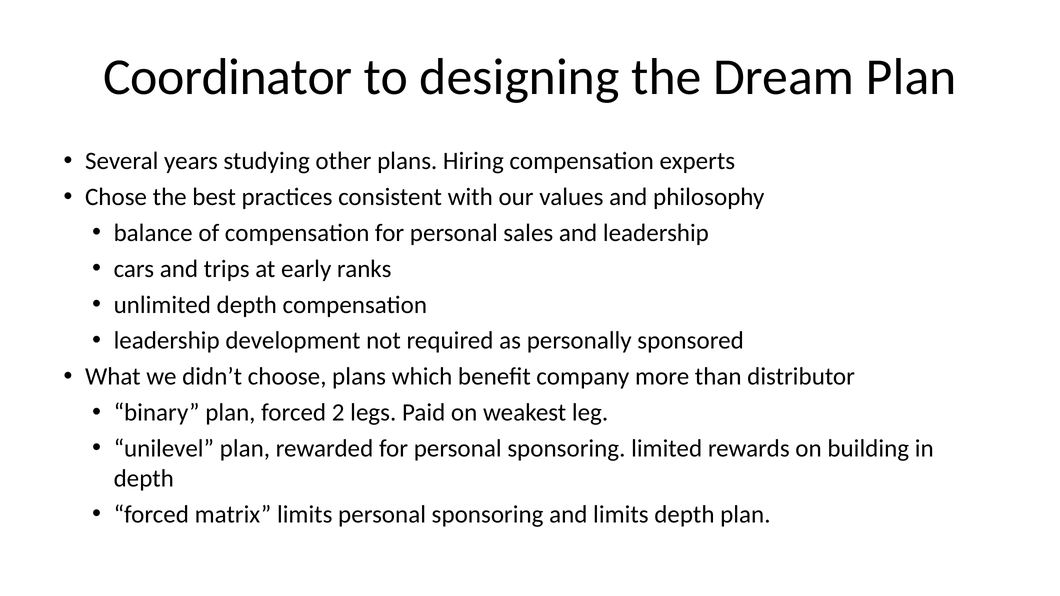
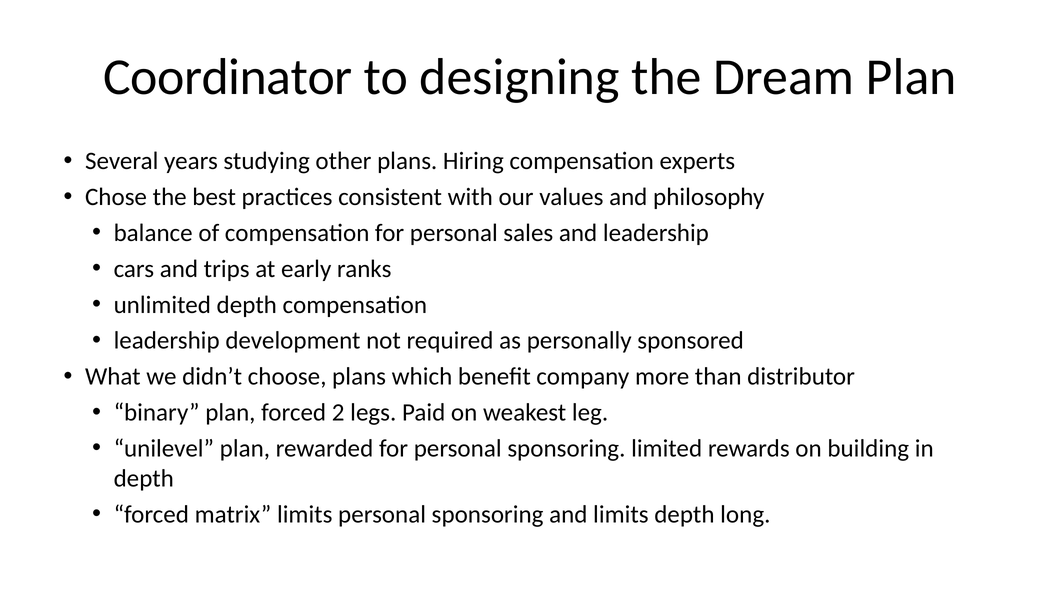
depth plan: plan -> long (745, 515)
